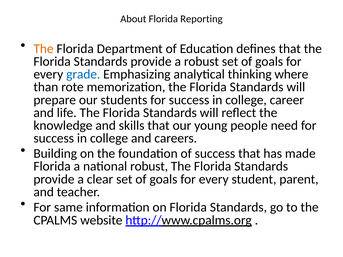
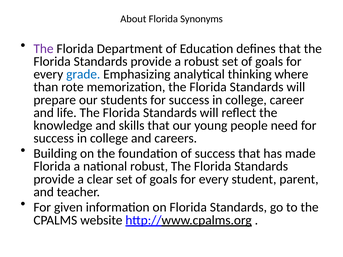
Reporting: Reporting -> Synonyms (201, 19)
The colour: orange -> purple (43, 49)
same: same -> given (68, 207)
